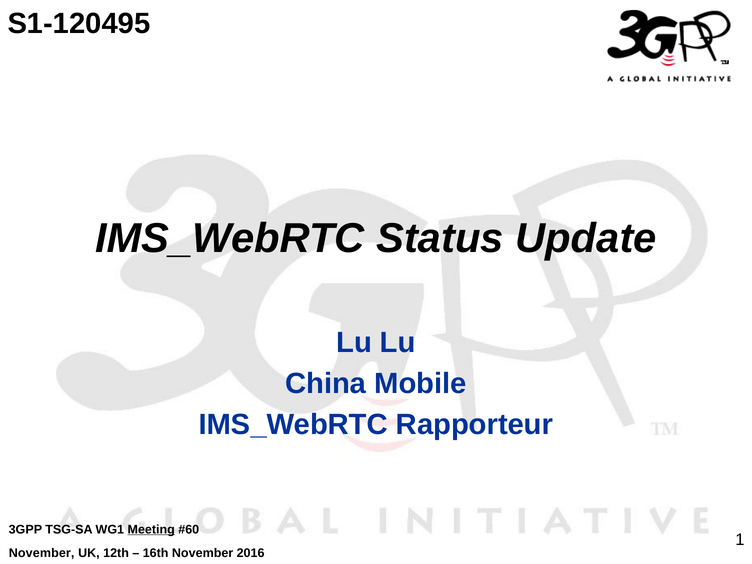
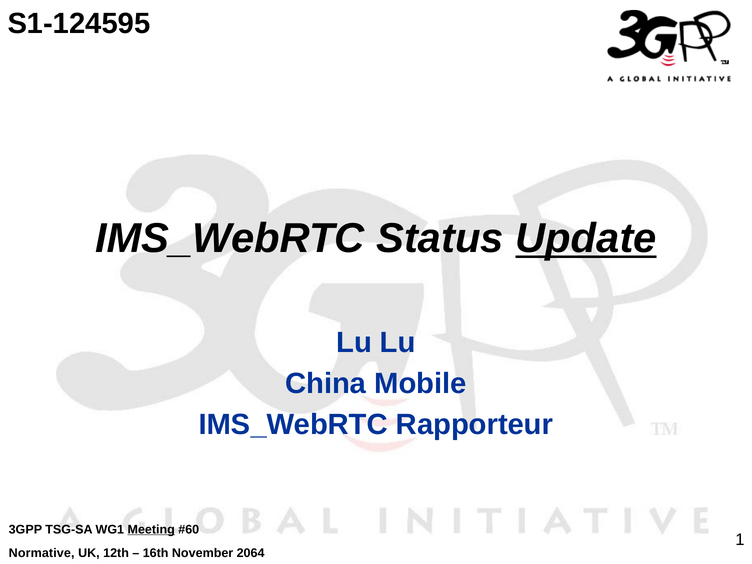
S1-120495: S1-120495 -> S1-124595 (79, 23)
Update underline: none -> present (586, 239)
November: November -> Normative (42, 553)
2016: 2016 -> 2064 (251, 553)
